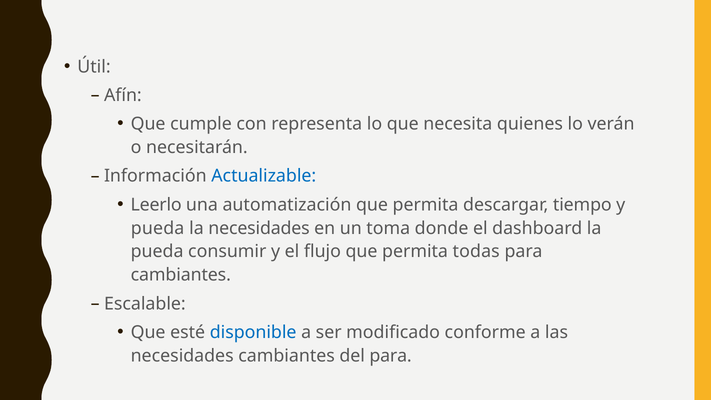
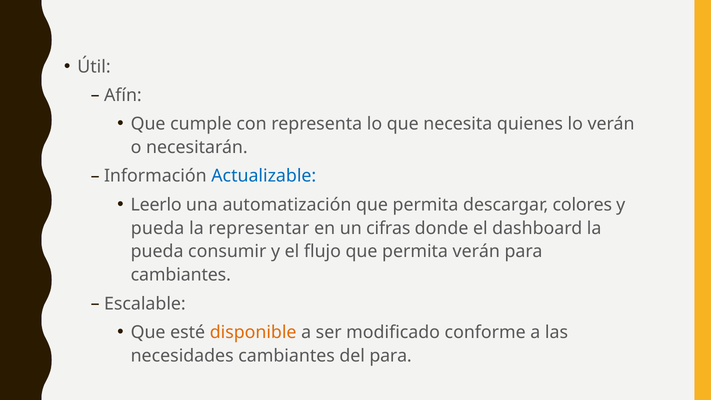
tiempo: tiempo -> colores (582, 205)
la necesidades: necesidades -> representar (259, 228)
toma: toma -> cifras (388, 228)
permita todas: todas -> verán (476, 252)
disponible colour: blue -> orange (253, 332)
